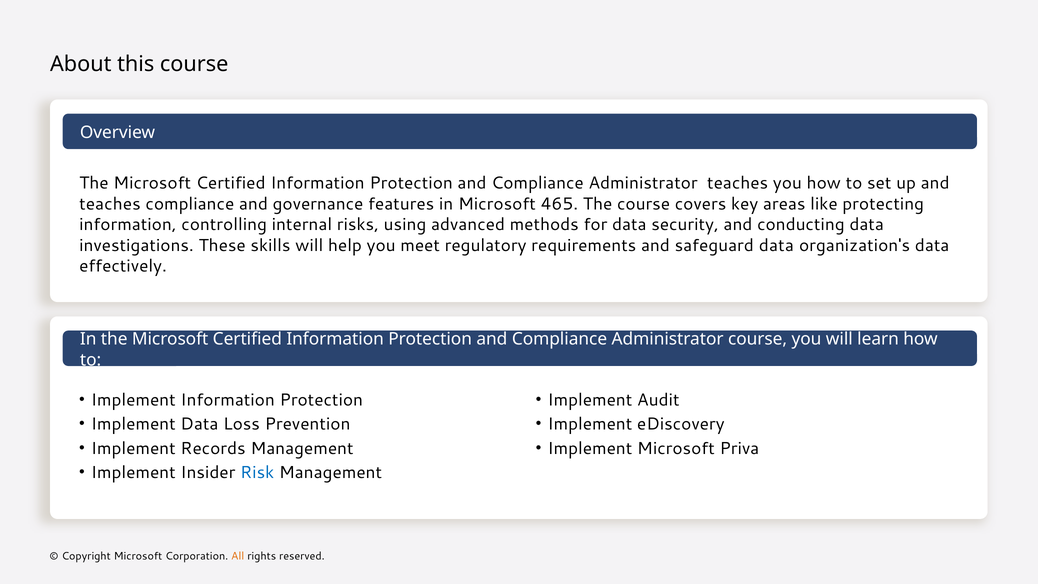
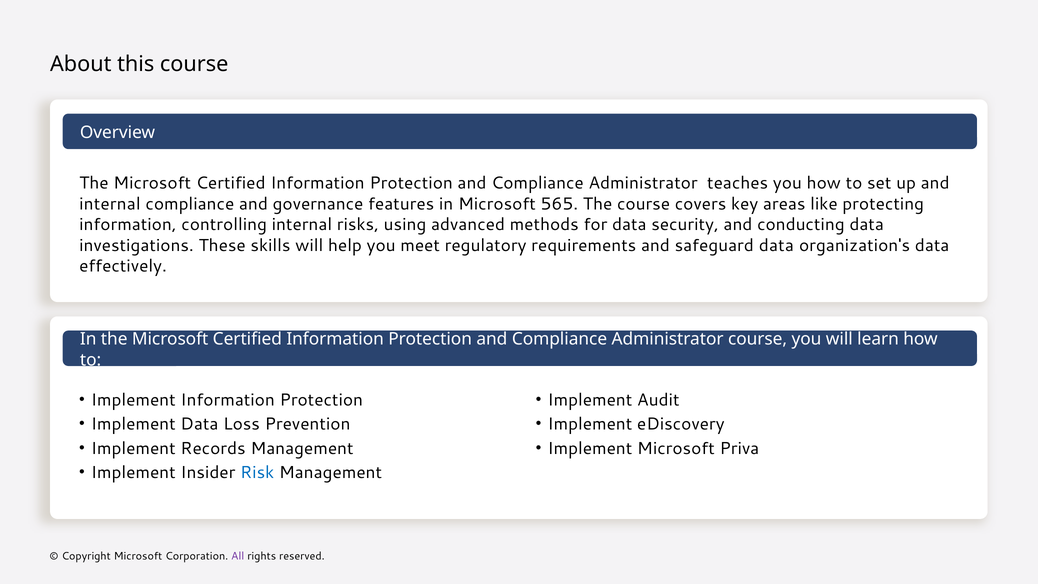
teaches: teaches -> internal (110, 204)
465: 465 -> 565 (559, 204)
All colour: orange -> purple (238, 556)
